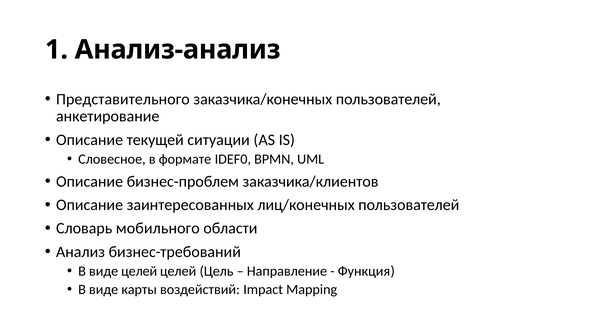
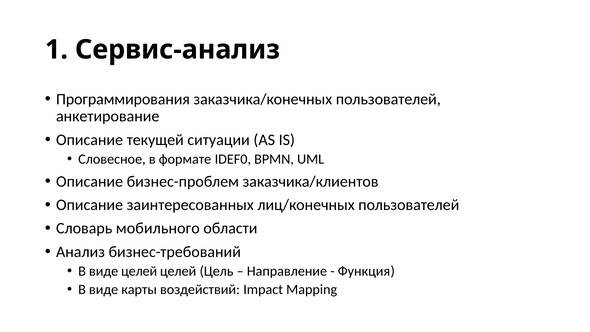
Анализ-анализ: Анализ-анализ -> Сервис-анализ (178, 50)
Представительного: Представительного -> Программирования (123, 99)
